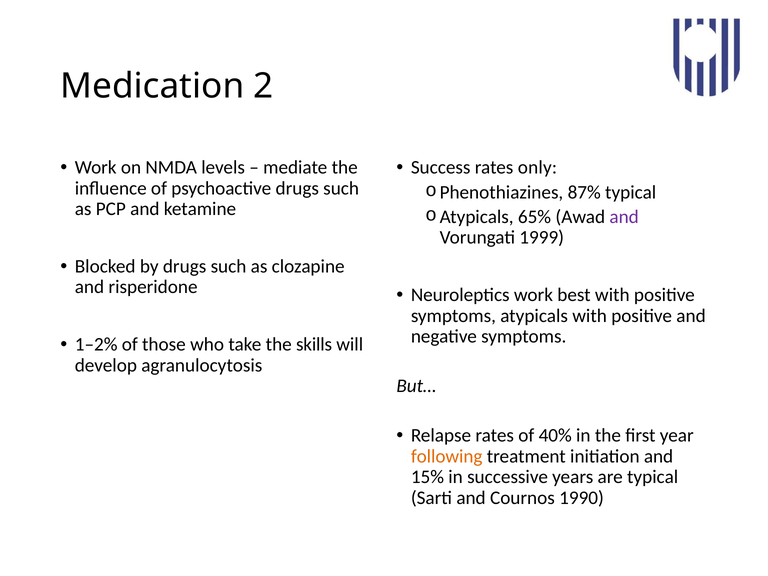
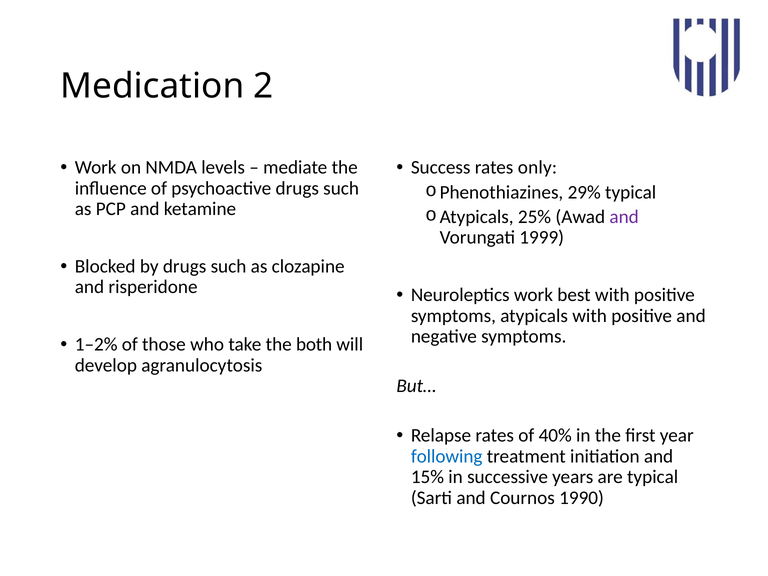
87%: 87% -> 29% (584, 192)
65%: 65% -> 25% (534, 217)
skills: skills -> both (314, 345)
following colour: orange -> blue (447, 456)
